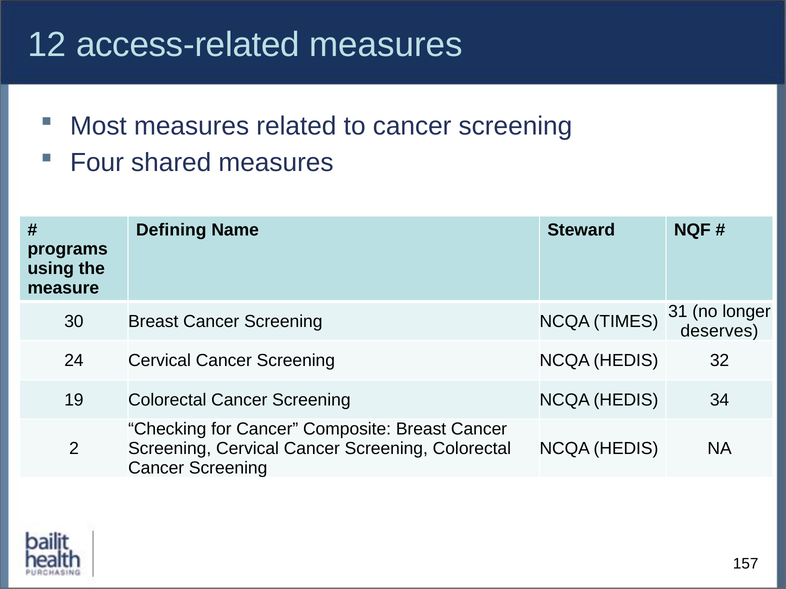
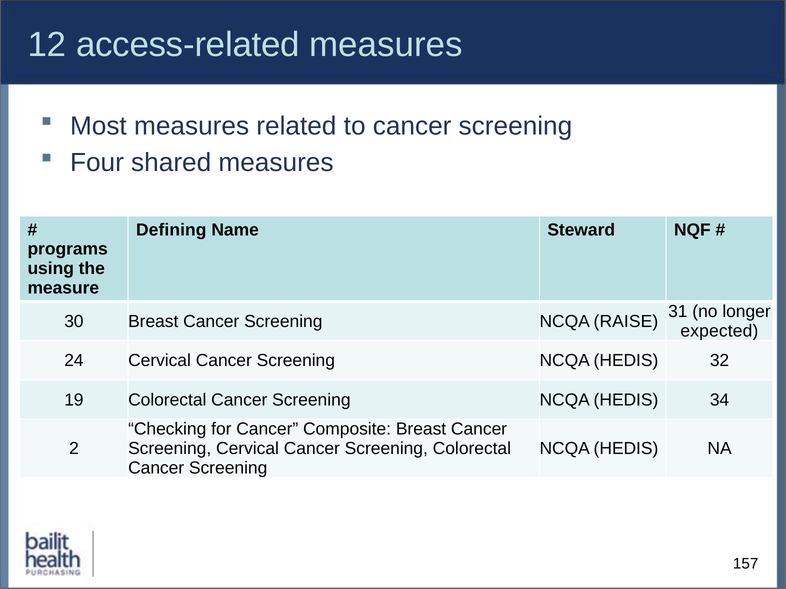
TIMES: TIMES -> RAISE (626, 322)
deserves: deserves -> expected (719, 331)
